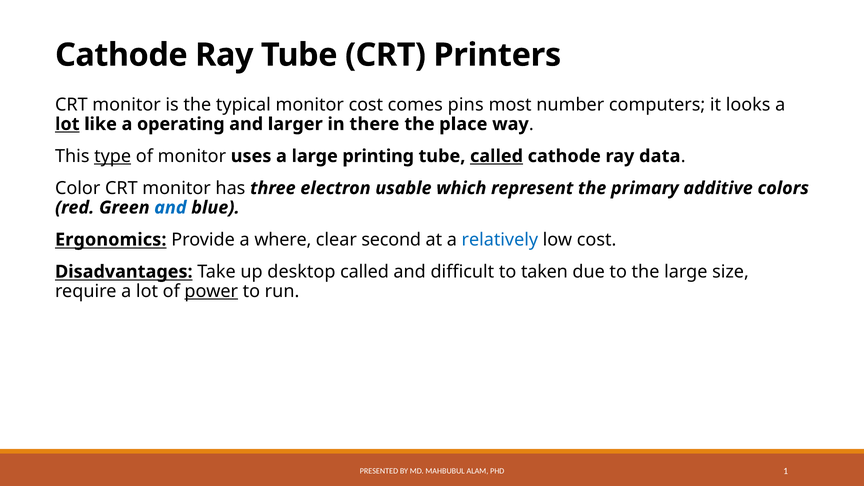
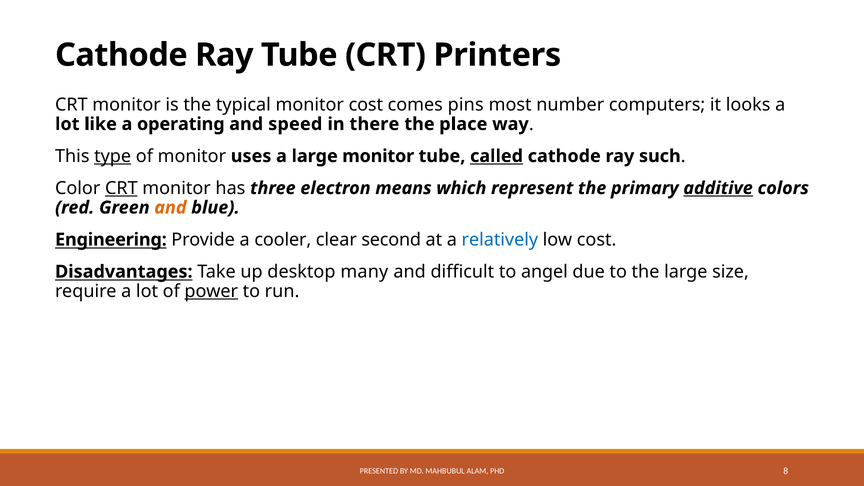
lot underline: present -> none (67, 124)
larger: larger -> speed (295, 124)
large printing: printing -> monitor (378, 156)
data: data -> such (660, 156)
CRT underline: none -> present (121, 188)
usable: usable -> means (403, 188)
additive underline: none -> present (718, 188)
and colour: blue -> orange (170, 208)
Ergonomics: Ergonomics -> Engineering (111, 240)
where: where -> cooler (283, 240)
desktop called: called -> many (364, 272)
taken: taken -> angel (544, 272)
1: 1 -> 8 (786, 471)
